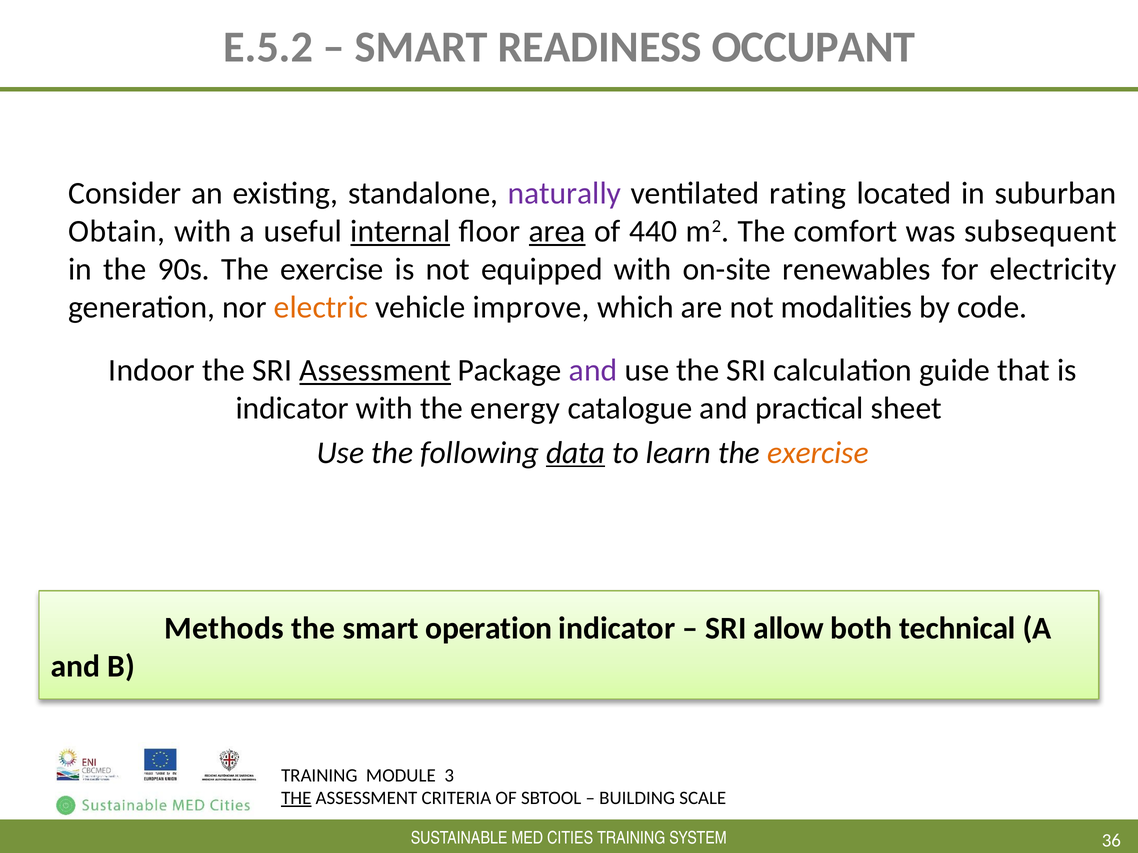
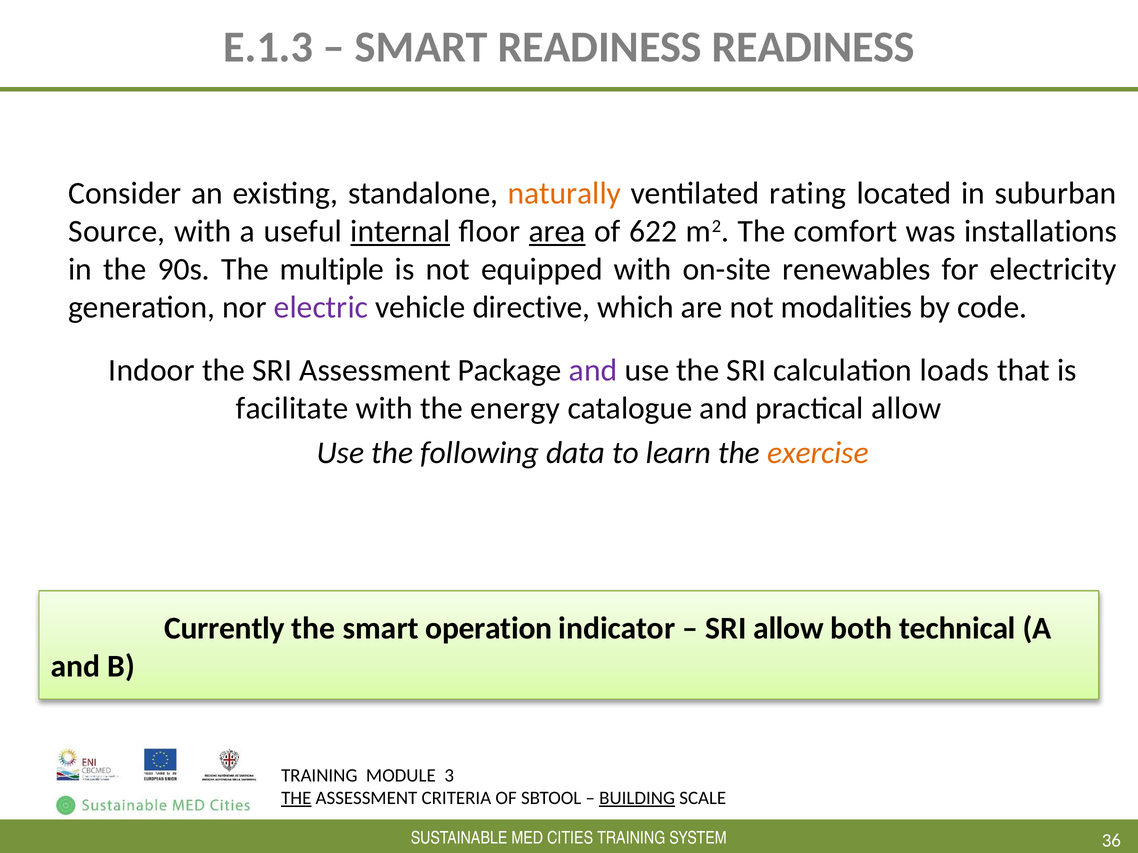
E.5.2: E.5.2 -> E.1.3 (268, 47)
READINESS OCCUPANT: OCCUPANT -> READINESS (813, 47)
naturally colour: purple -> orange (564, 194)
Obtain: Obtain -> Source (117, 232)
440: 440 -> 622 (653, 232)
subsequent: subsequent -> installations (1041, 232)
90s The exercise: exercise -> multiple (332, 269)
electric colour: orange -> purple (321, 307)
improve: improve -> directive (531, 307)
Assessment underline: present -> none (375, 371)
guide: guide -> loads (954, 371)
indicator: indicator -> facilitate (292, 409)
practical sheet: sheet -> allow (906, 409)
data underline: present -> none (576, 453)
Methods: Methods -> Currently (225, 629)
BUILDING underline: none -> present (637, 799)
